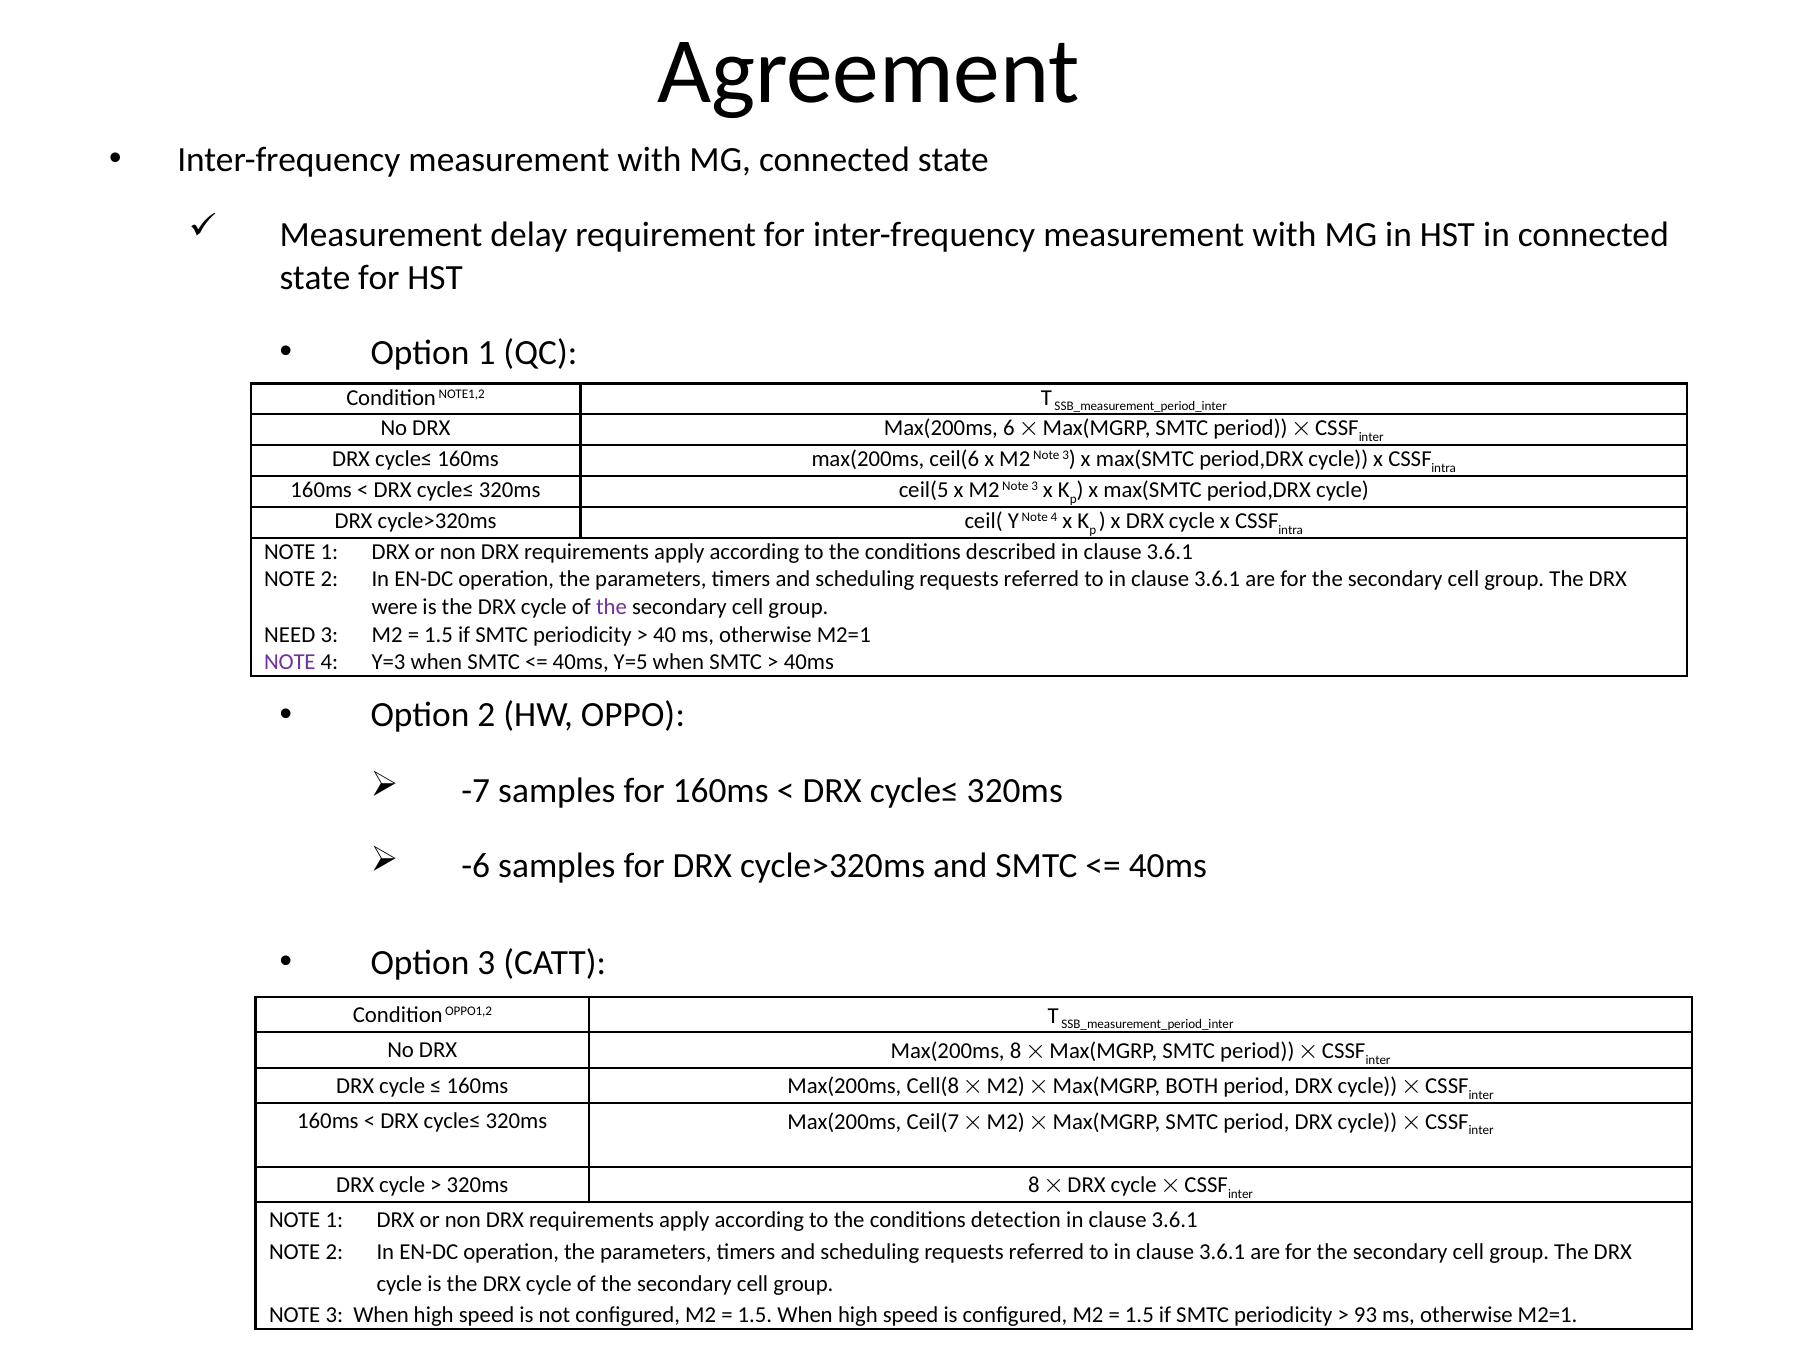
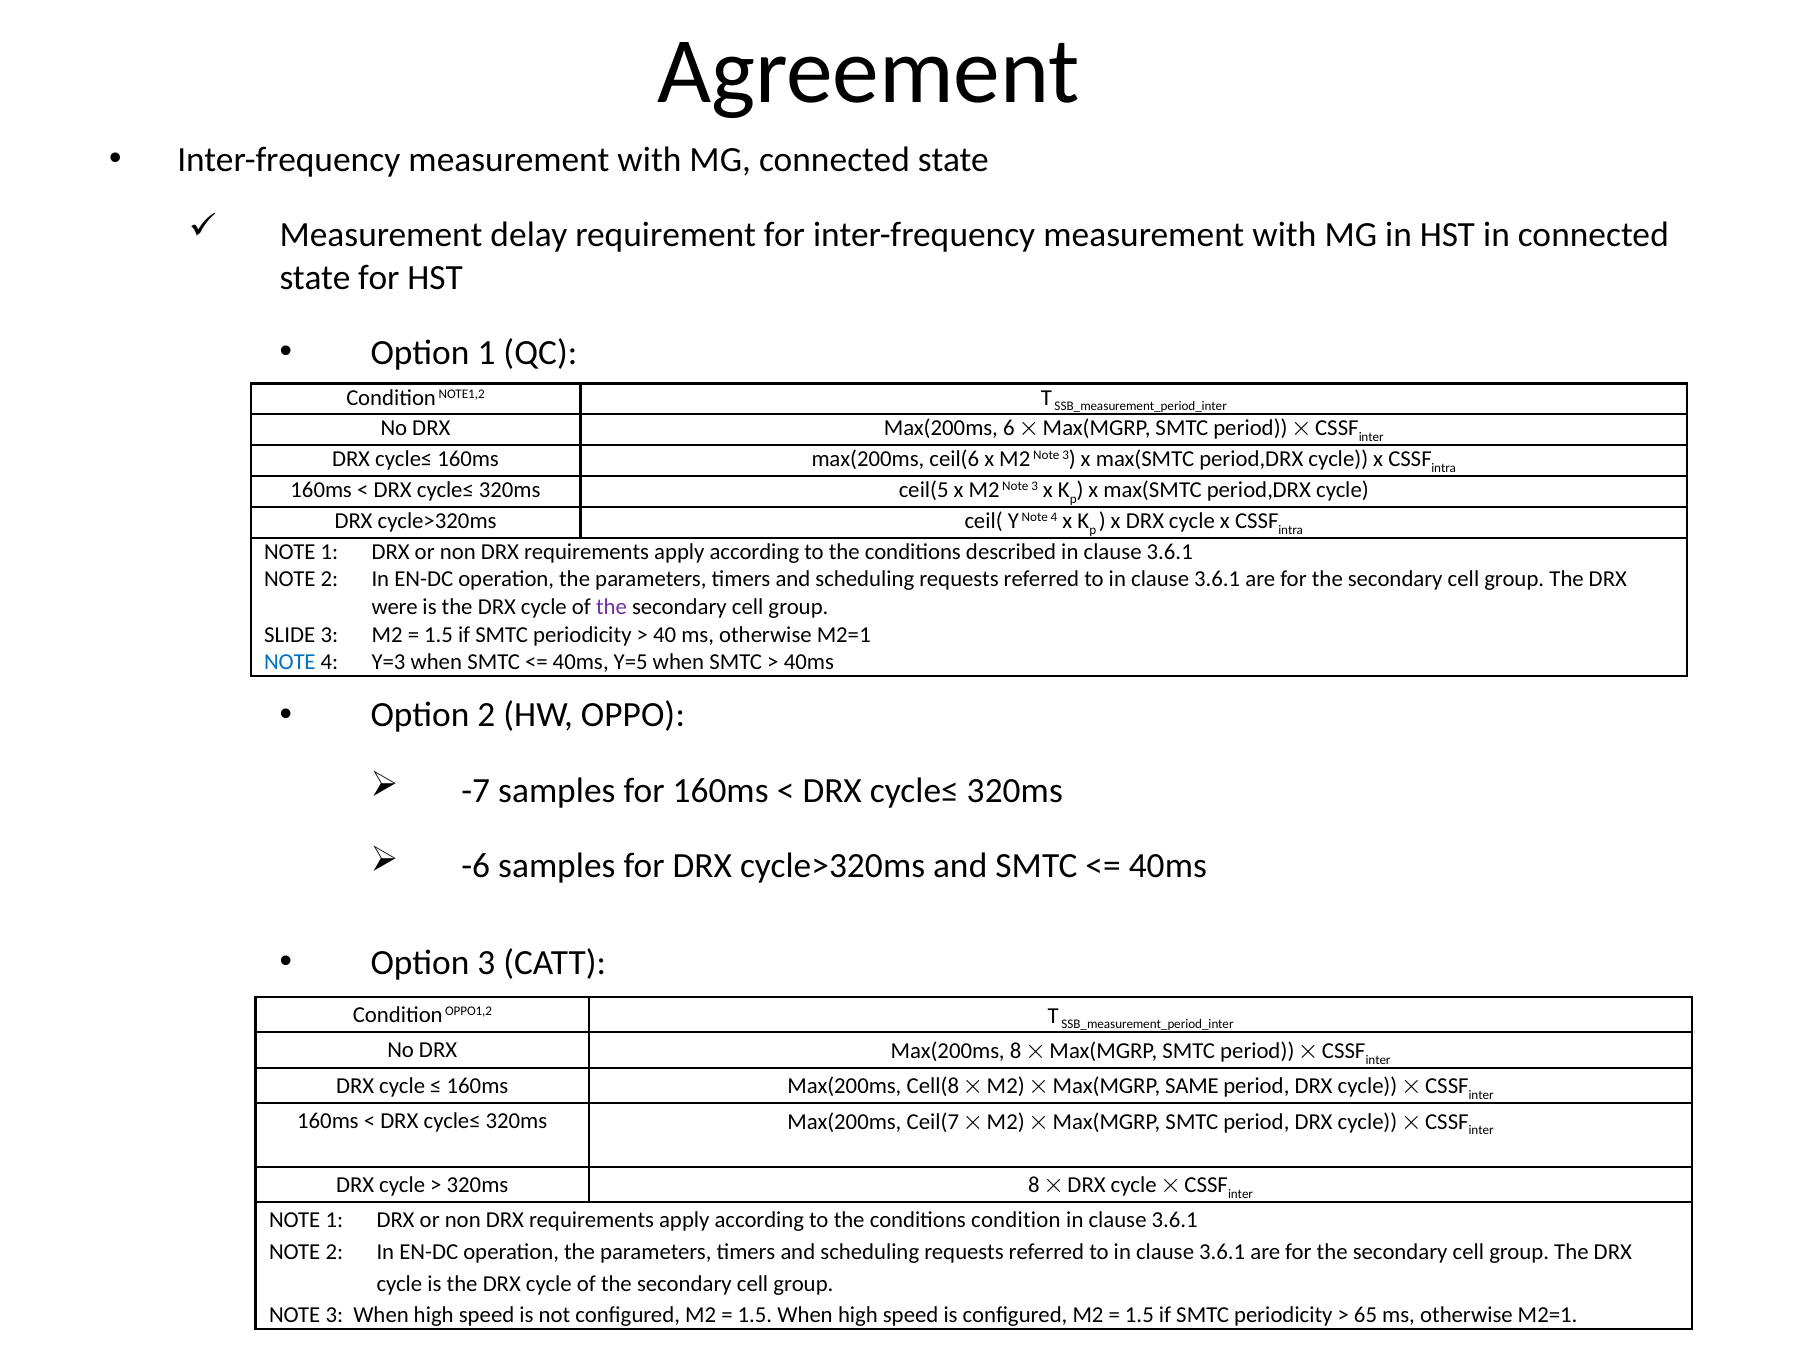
NEED: NEED -> SLIDE (290, 634)
NOTE colour: purple -> blue (290, 662)
BOTH: BOTH -> SAME (1192, 1086)
conditions detection: detection -> condition (1016, 1220)
93: 93 -> 65 (1366, 1315)
